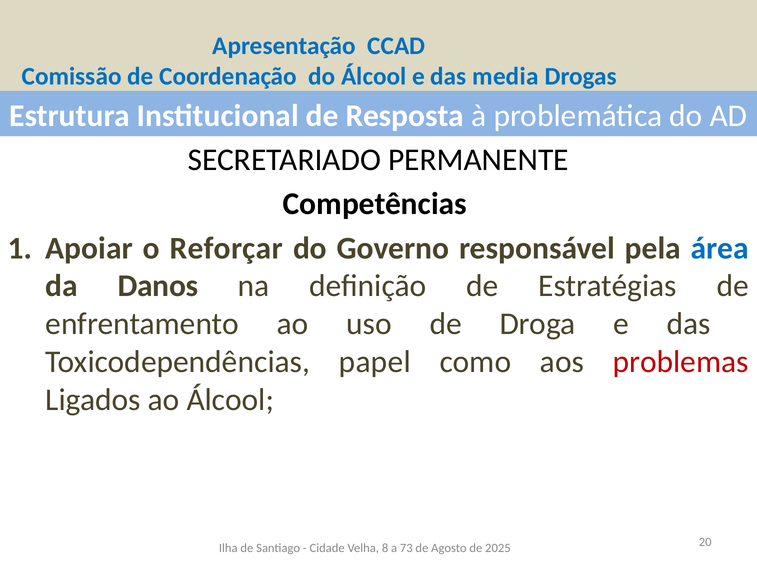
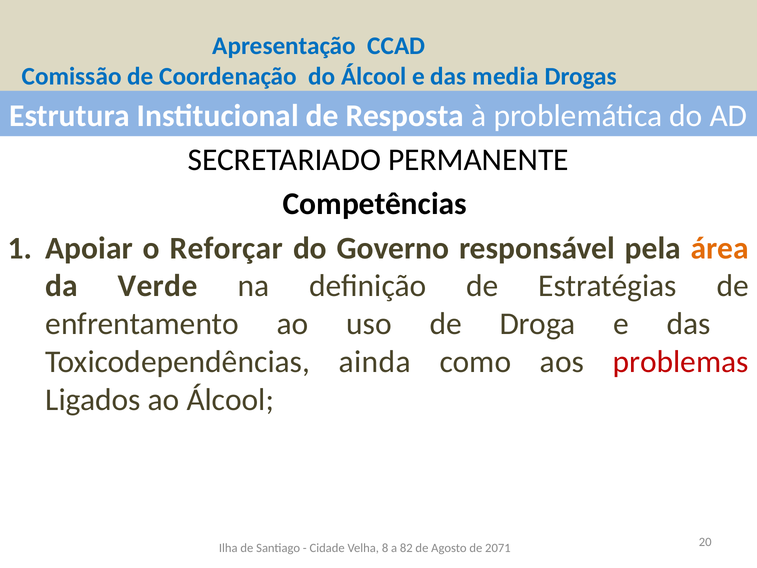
área colour: blue -> orange (720, 248)
Danos: Danos -> Verde (158, 286)
papel: papel -> ainda (375, 362)
73: 73 -> 82 (406, 548)
2025: 2025 -> 2071 (498, 548)
